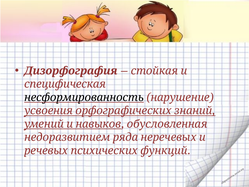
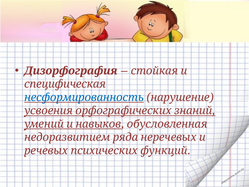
несформированность colour: black -> blue (84, 97)
